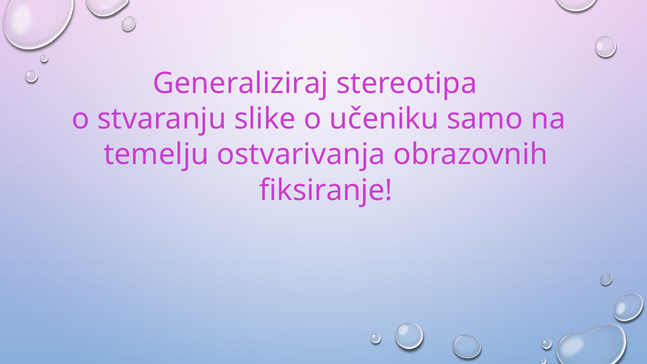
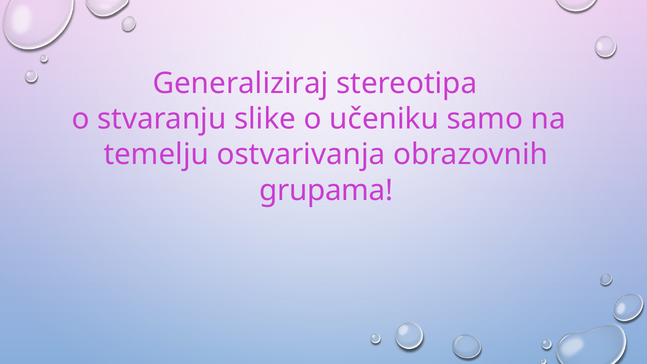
fiksiranje: fiksiranje -> grupama (326, 190)
